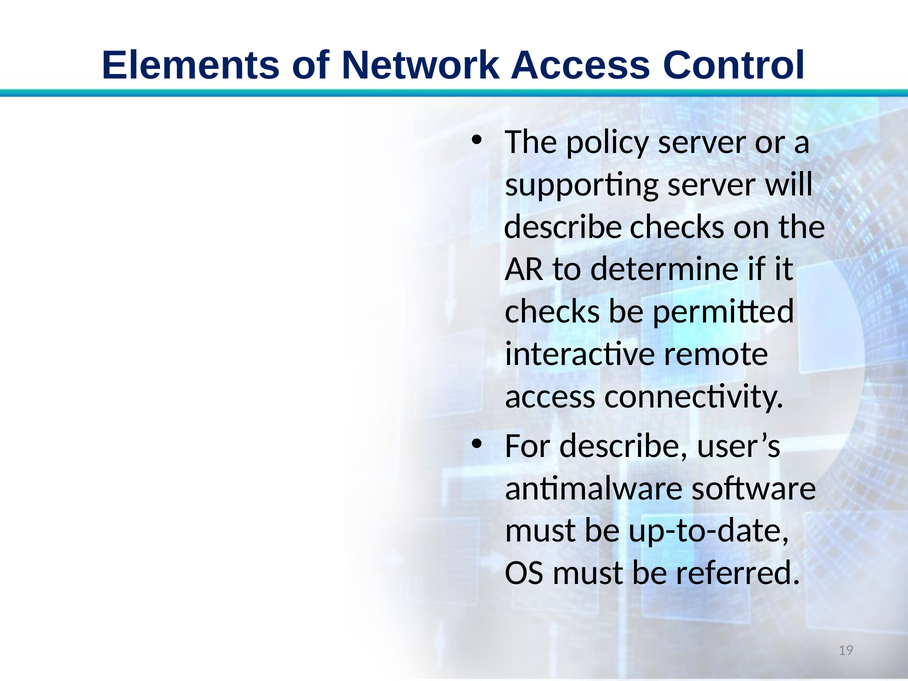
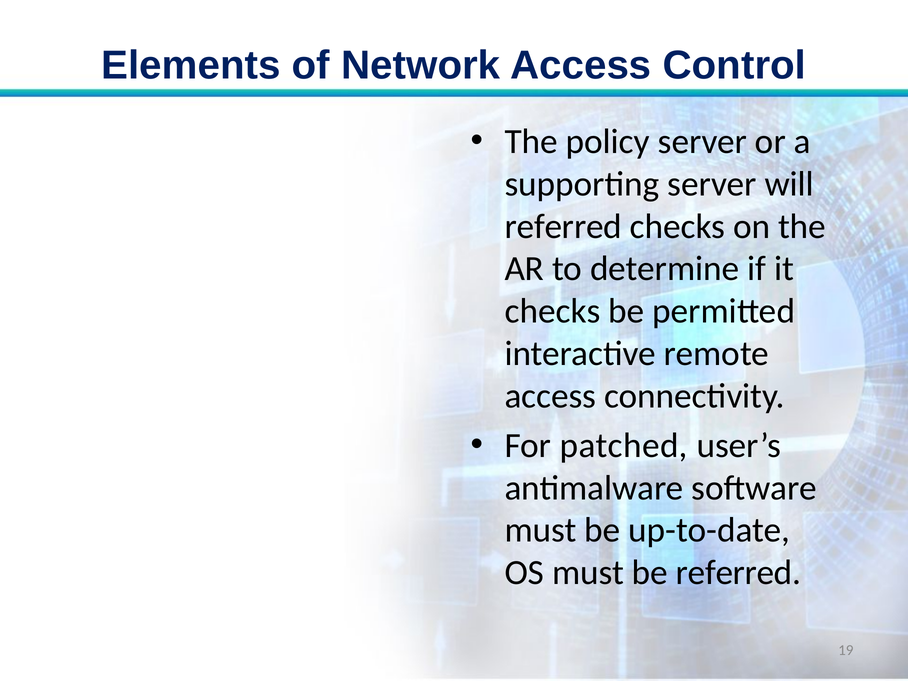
describe: describe -> referred (563, 226)
For describe: describe -> patched (624, 445)
